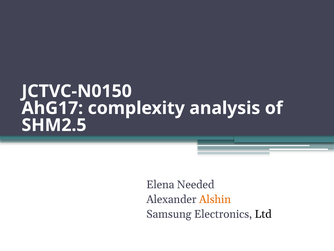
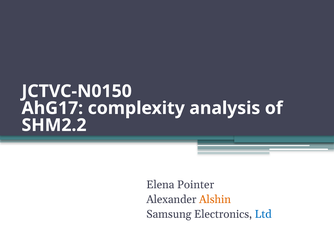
SHM2.5: SHM2.5 -> SHM2.2 (54, 125)
Needed: Needed -> Pointer (196, 184)
Ltd colour: black -> blue (263, 214)
